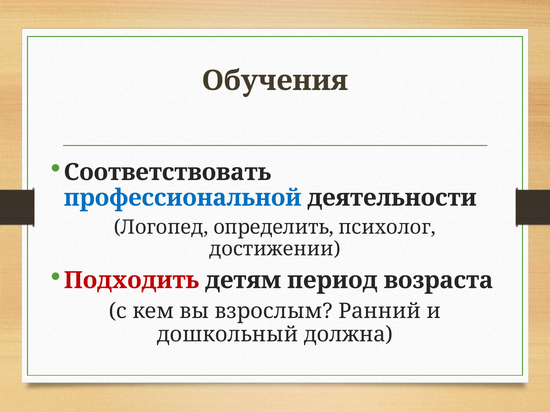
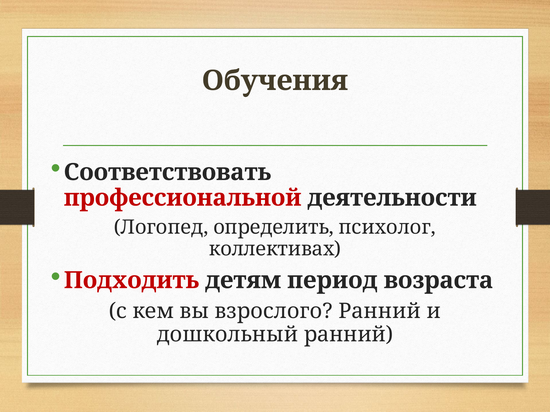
профессиональной colour: blue -> red (183, 198)
достижении: достижении -> коллективах (275, 249)
взрослым: взрослым -> взрослого (274, 312)
дошкольный должна: должна -> ранний (348, 335)
